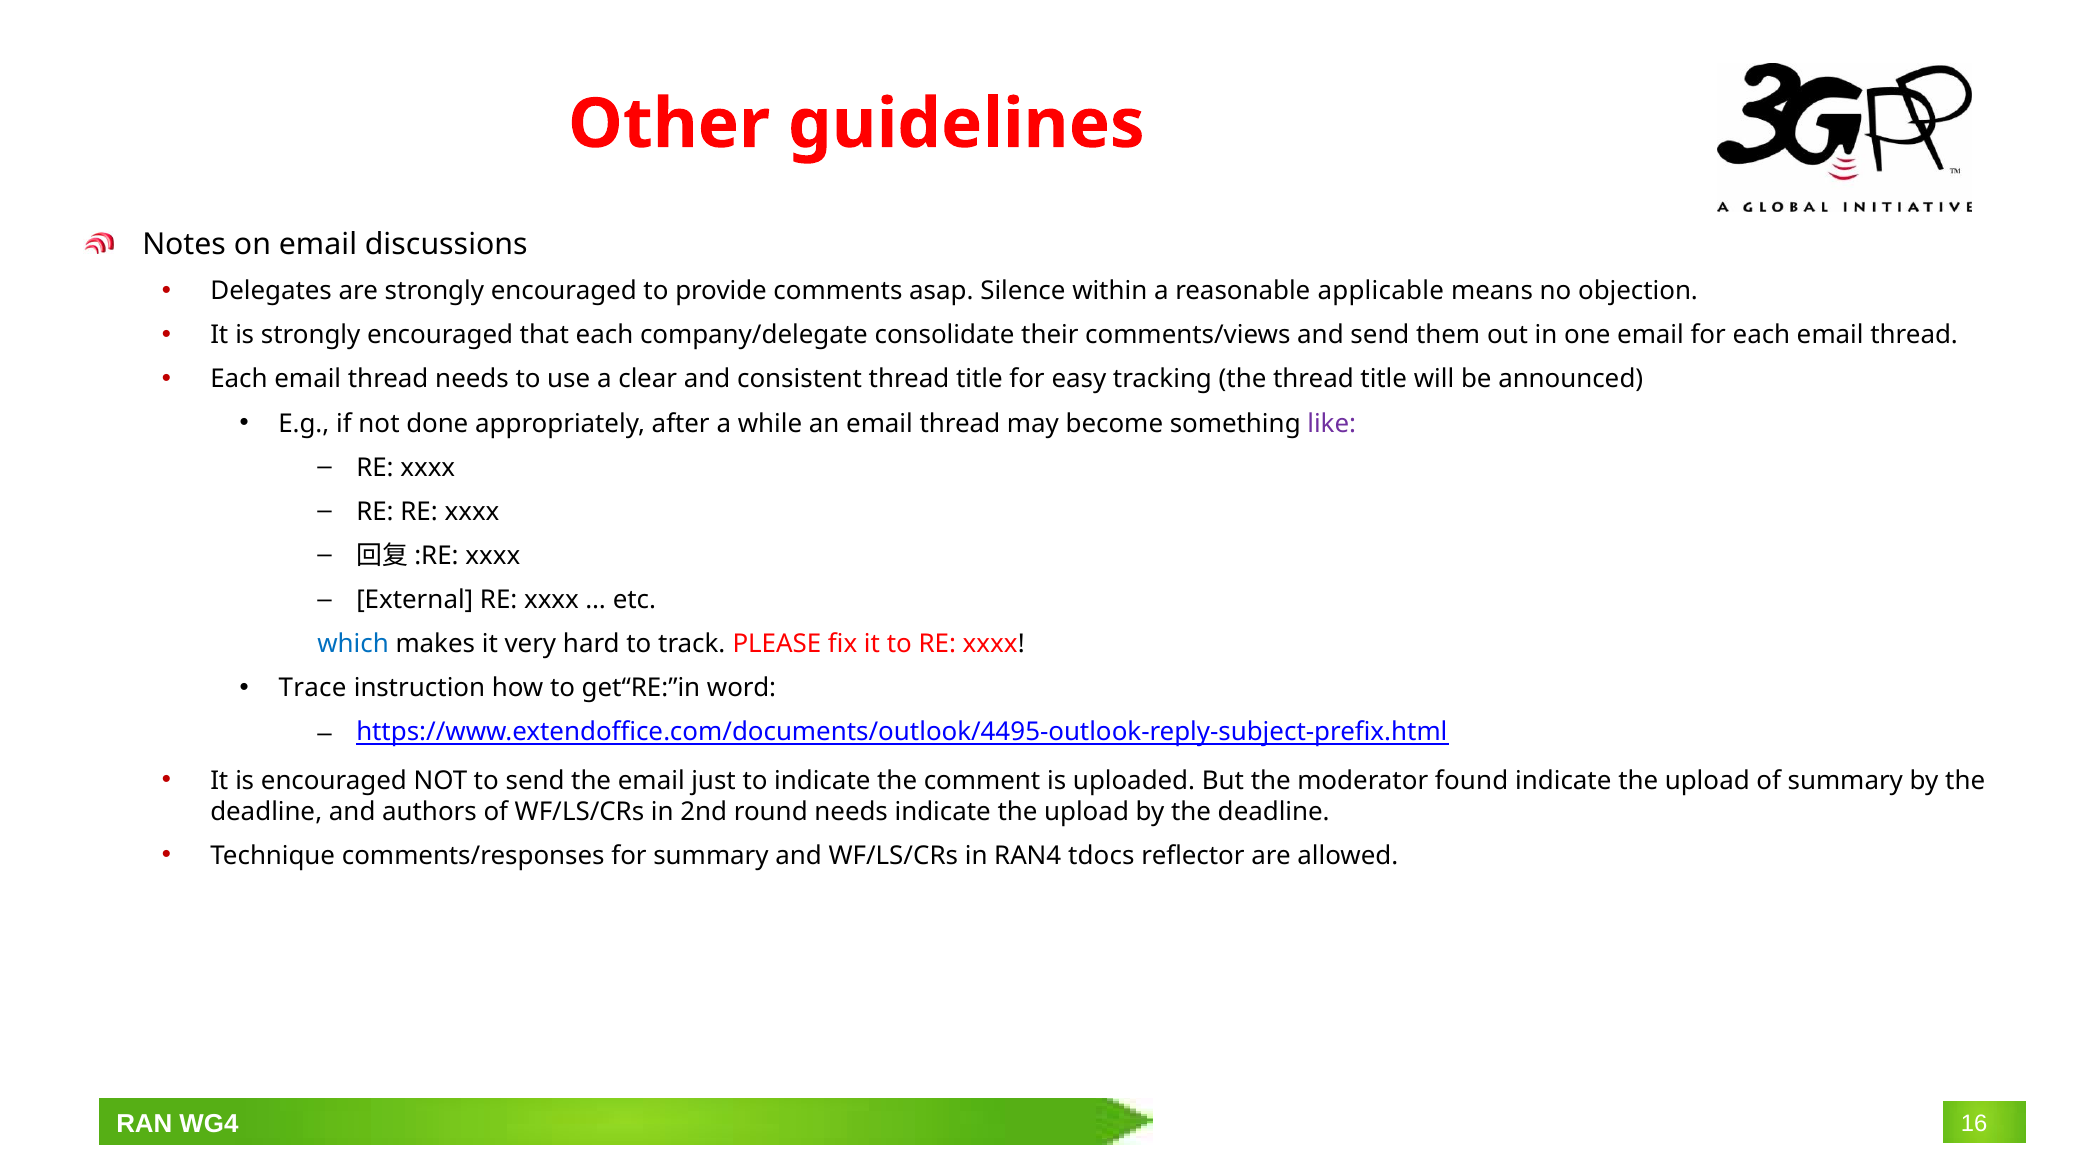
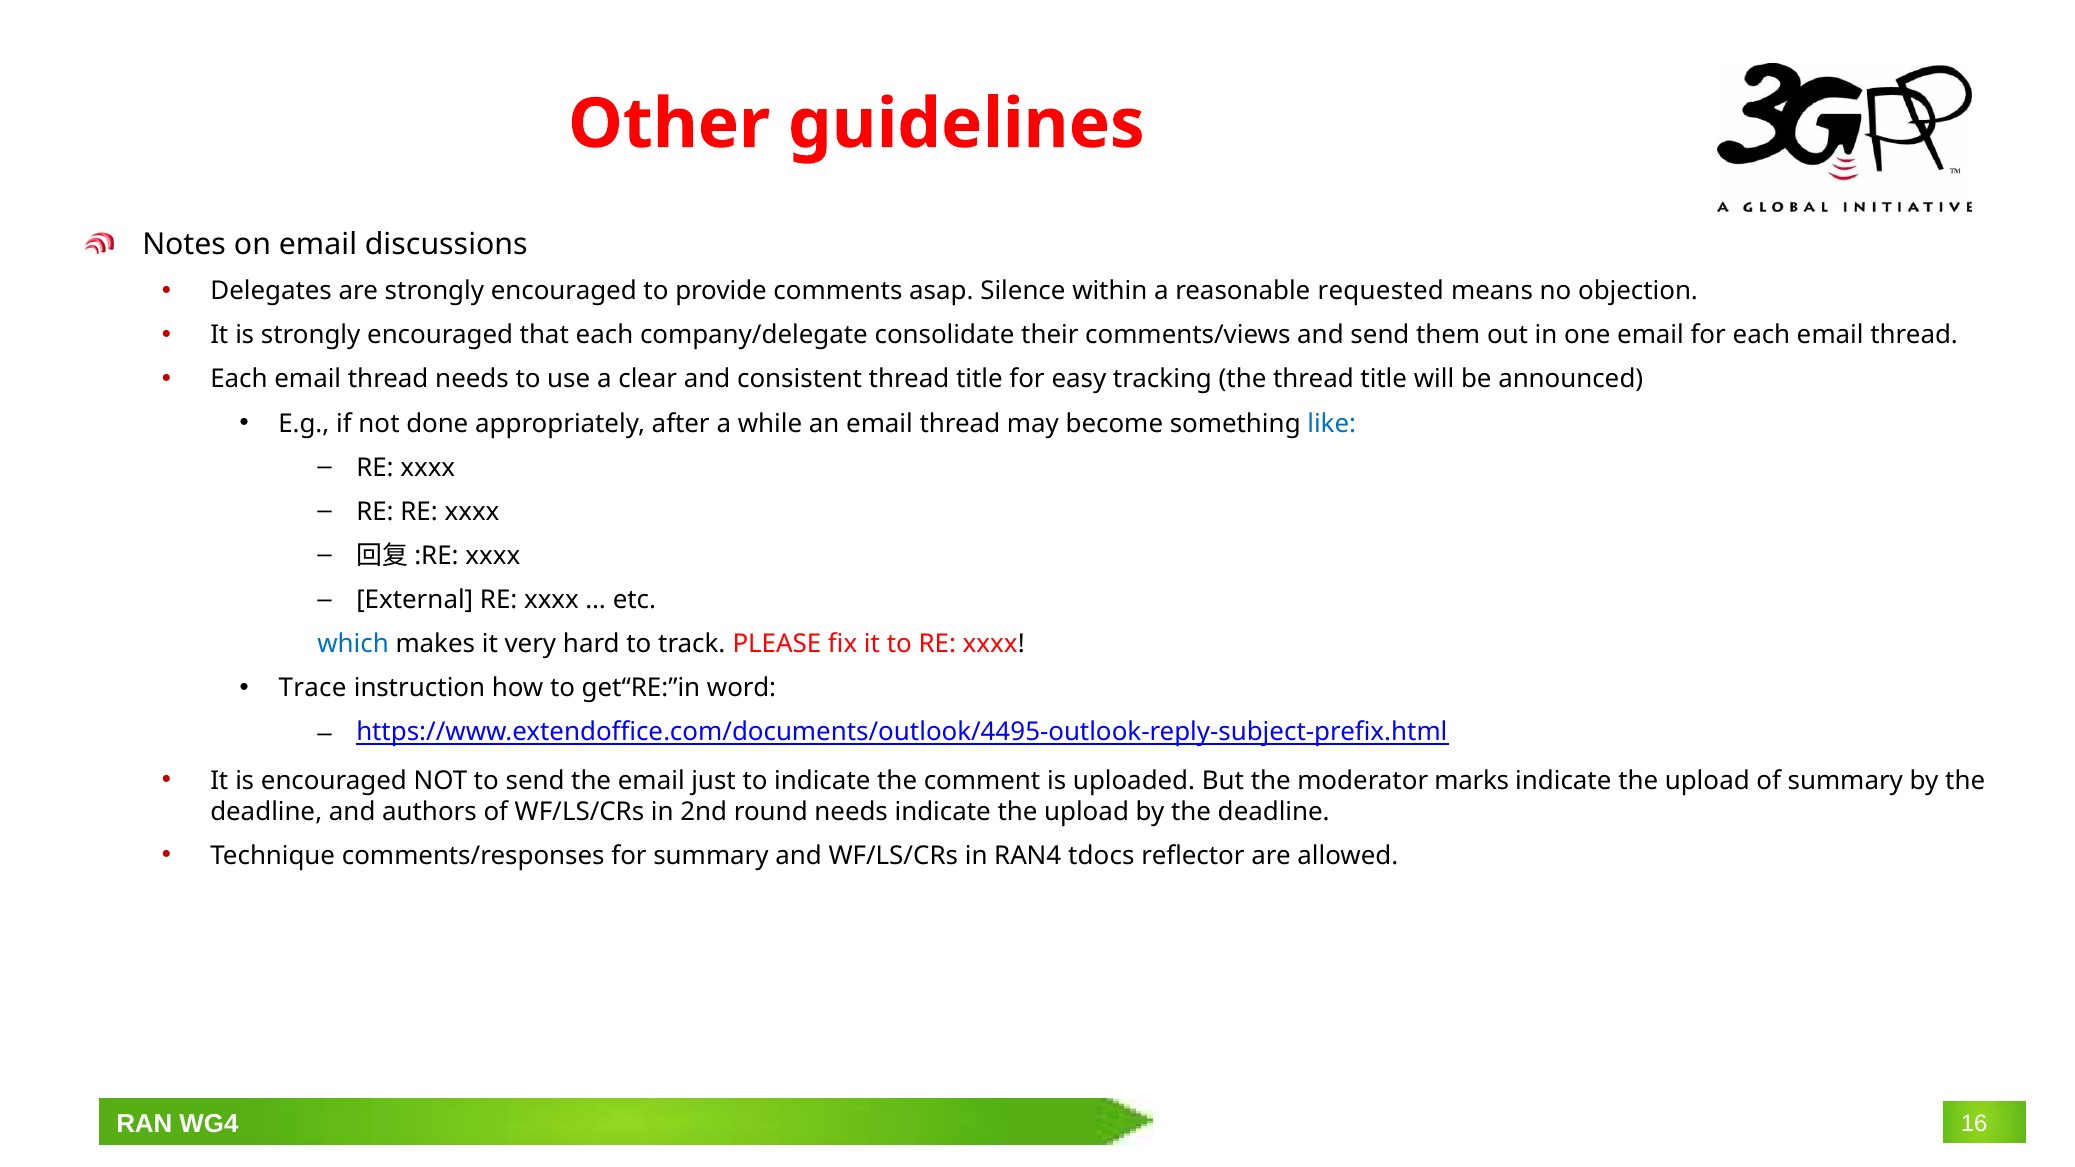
applicable: applicable -> requested (1381, 291)
like colour: purple -> blue (1332, 424)
found: found -> marks (1472, 781)
